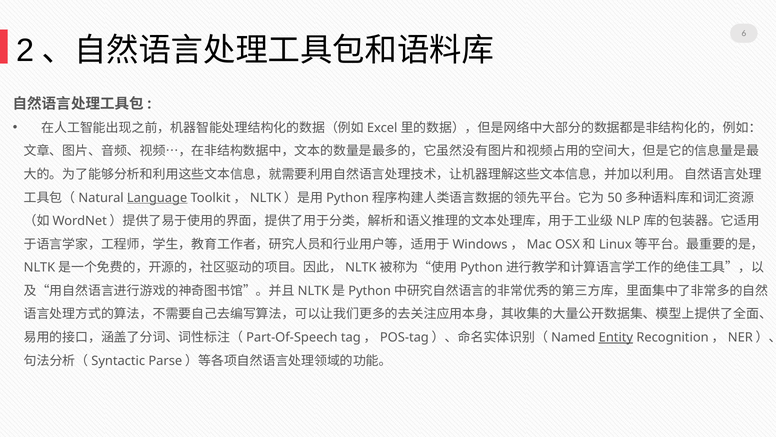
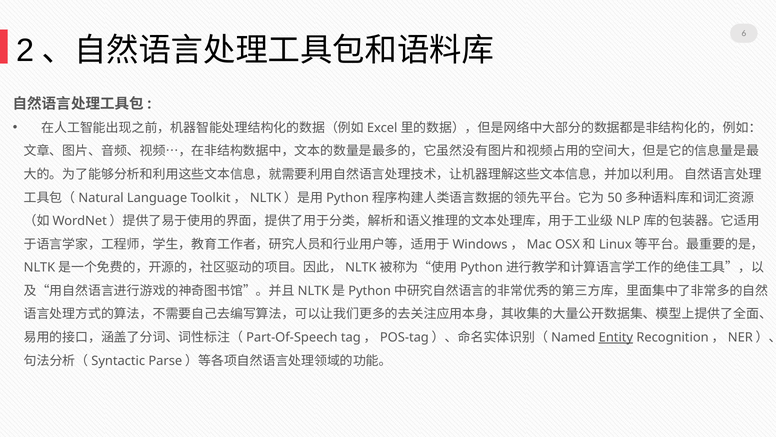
Language underline: present -> none (157, 198)
